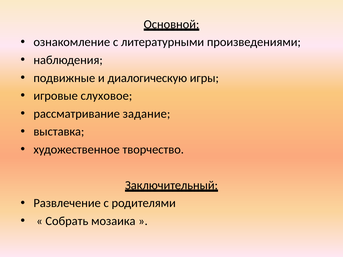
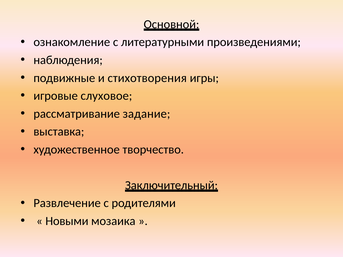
диалогическую: диалогическую -> стихотворения (147, 78)
Собрать: Собрать -> Новыми (67, 221)
